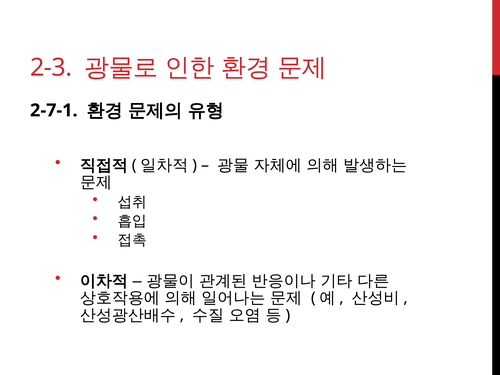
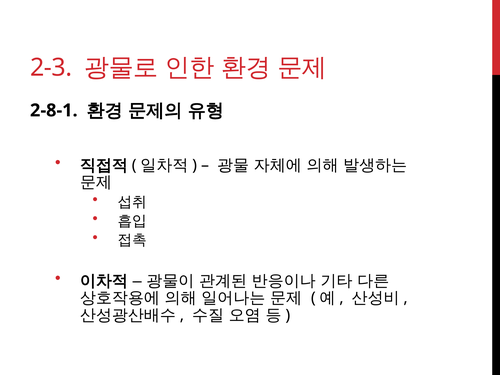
2-7-1: 2-7-1 -> 2-8-1 (54, 110)
